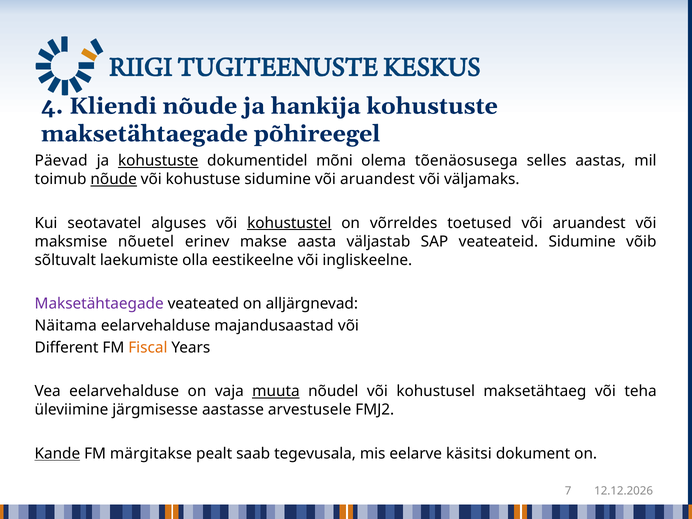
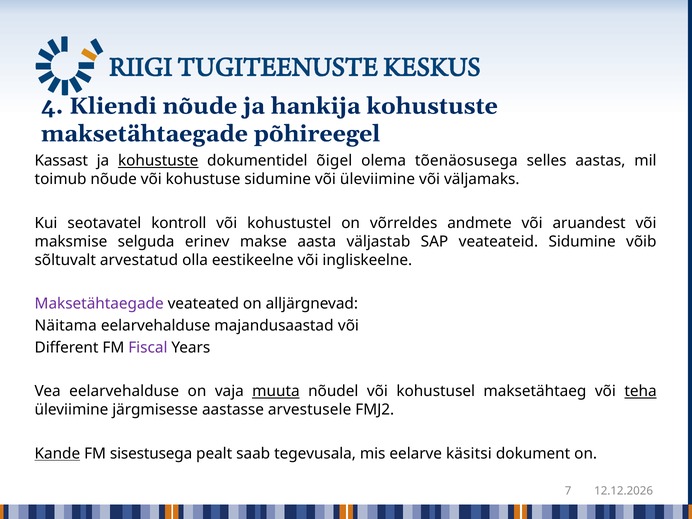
Päevad: Päevad -> Kassast (61, 161)
mõni: mõni -> õigel (334, 161)
nõude underline: present -> none (114, 179)
sidumine või aruandest: aruandest -> üleviimine (378, 179)
alguses: alguses -> kontroll (179, 223)
kohustustel underline: present -> none (289, 223)
toetused: toetused -> andmete (479, 223)
nõuetel: nõuetel -> selguda (146, 242)
laekumiste: laekumiste -> arvestatud (139, 260)
Fiscal colour: orange -> purple (148, 348)
teha underline: none -> present (641, 391)
märgitakse: märgitakse -> sisestusega (151, 454)
